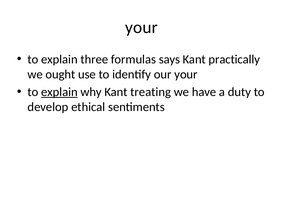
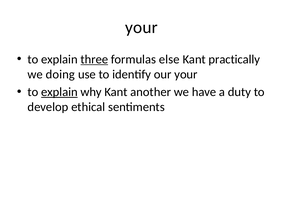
three underline: none -> present (94, 59)
says: says -> else (169, 59)
ought: ought -> doing (60, 74)
treating: treating -> another (151, 92)
